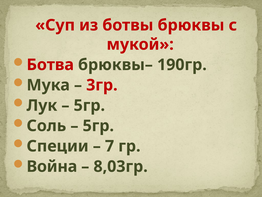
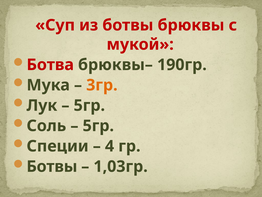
3гр colour: red -> orange (102, 85)
7: 7 -> 4 (110, 146)
Война: Война -> Ботвы (52, 166)
8,03гр: 8,03гр -> 1,03гр (121, 166)
